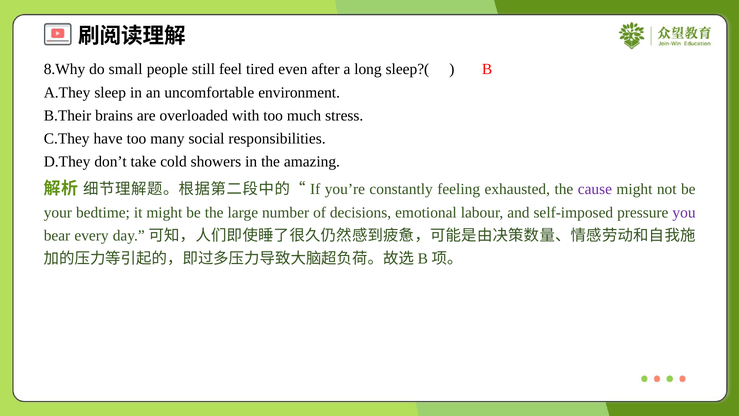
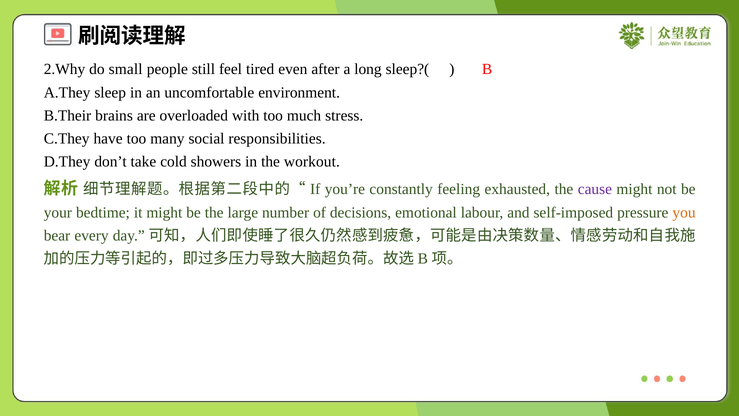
8.Why: 8.Why -> 2.Why (65, 69)
amazing: amazing -> workout (312, 162)
you colour: purple -> orange (684, 212)
